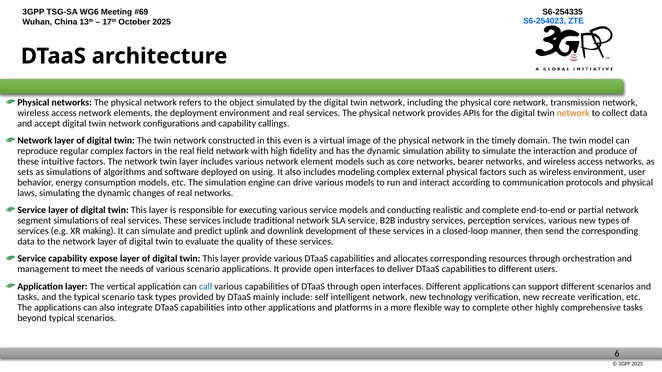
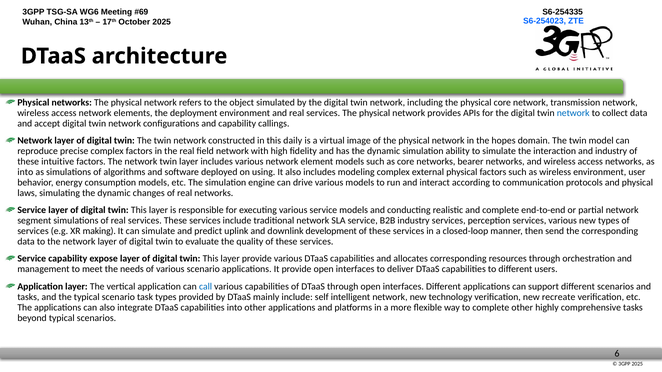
network colour: orange -> blue (573, 113)
even: even -> daily (293, 141)
timely: timely -> hopes (504, 141)
regular: regular -> precise (74, 151)
and produce: produce -> industry (611, 151)
sets: sets -> into (25, 172)
